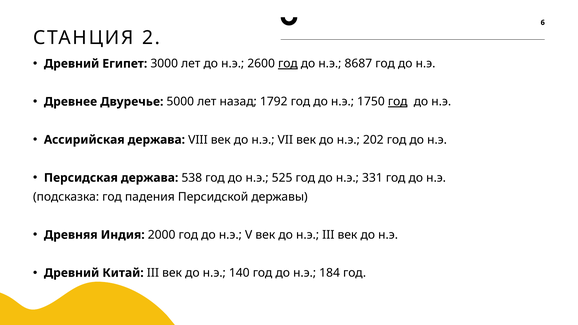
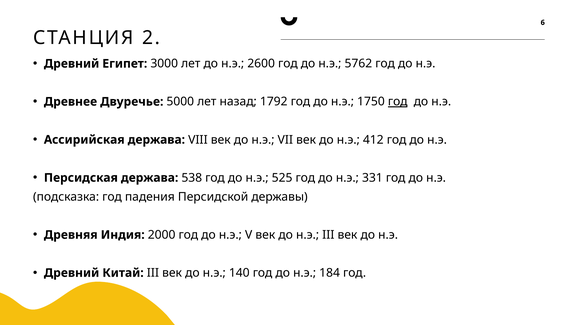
год underline: present -> none (288, 64)
8687: 8687 -> 5762 (358, 64)
202: 202 -> 412 (373, 140)
